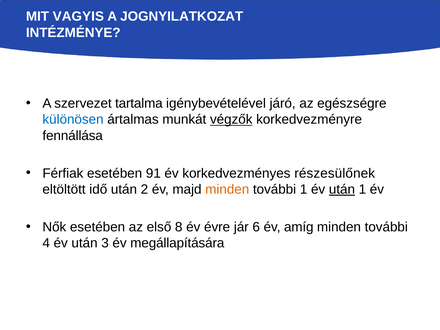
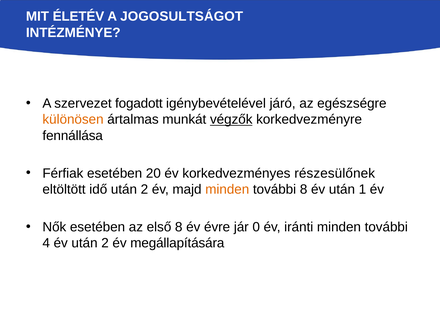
VAGYIS: VAGYIS -> ÉLETÉV (78, 16)
JOGNYILATKOZAT: JOGNYILATKOZAT -> JOGOSULTSÁGOT (182, 16)
tartalma: tartalma -> fogadott (139, 103)
különösen colour: blue -> orange (73, 120)
91: 91 -> 20 (153, 173)
további 1: 1 -> 8 (304, 189)
után underline: present -> none (342, 189)
6: 6 -> 0 (256, 227)
amíg: amíg -> iránti (299, 227)
év után 3: 3 -> 2 (105, 243)
